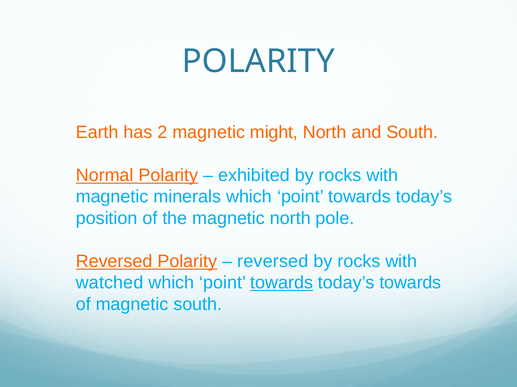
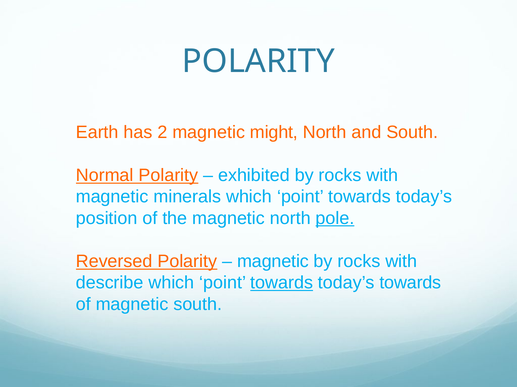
pole underline: none -> present (335, 219)
reversed: reversed -> magnetic (273, 262)
watched: watched -> describe (110, 283)
